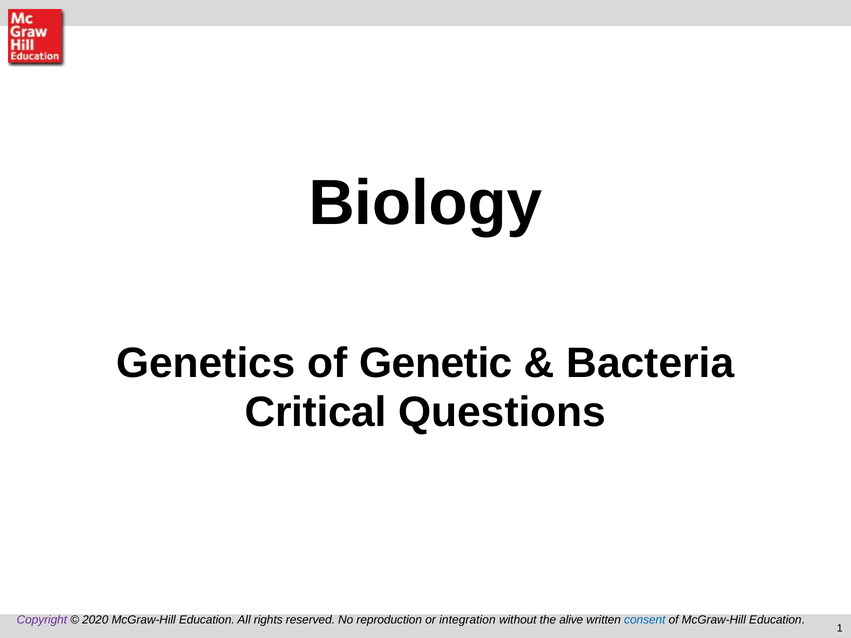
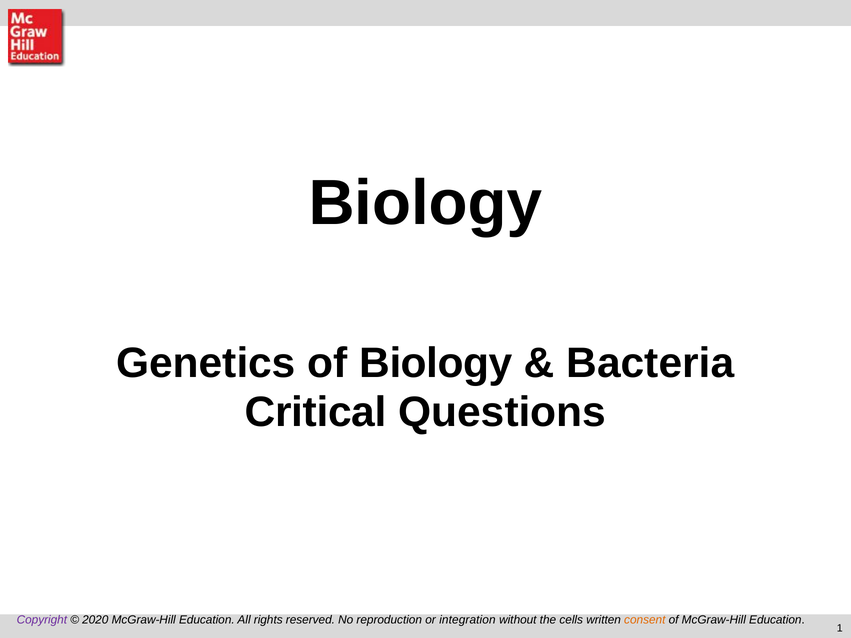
of Genetic: Genetic -> Biology (436, 363)
alive: alive -> cells (571, 620)
consent colour: blue -> orange (645, 620)
